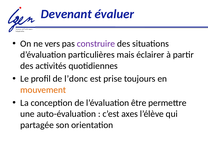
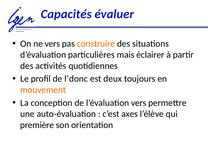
Devenant: Devenant -> Capacités (66, 14)
construire colour: purple -> orange (96, 44)
prise: prise -> deux (113, 79)
l’évaluation être: être -> vers (139, 103)
partagée: partagée -> première (37, 125)
